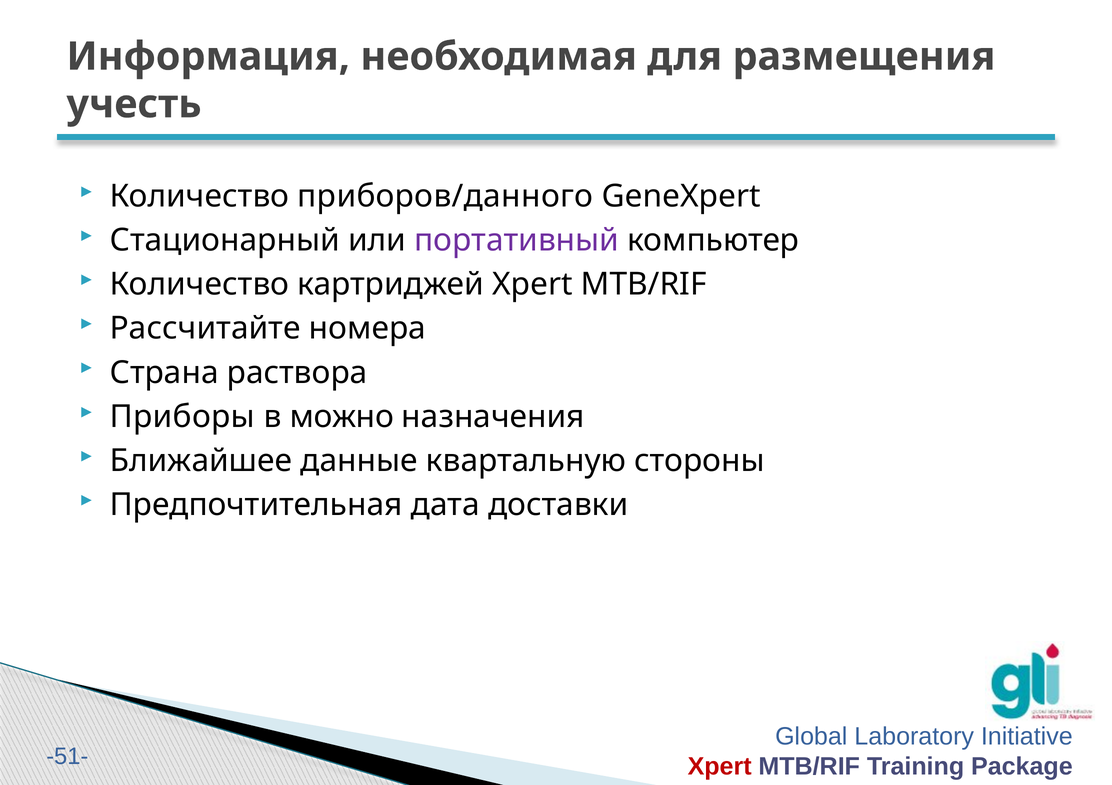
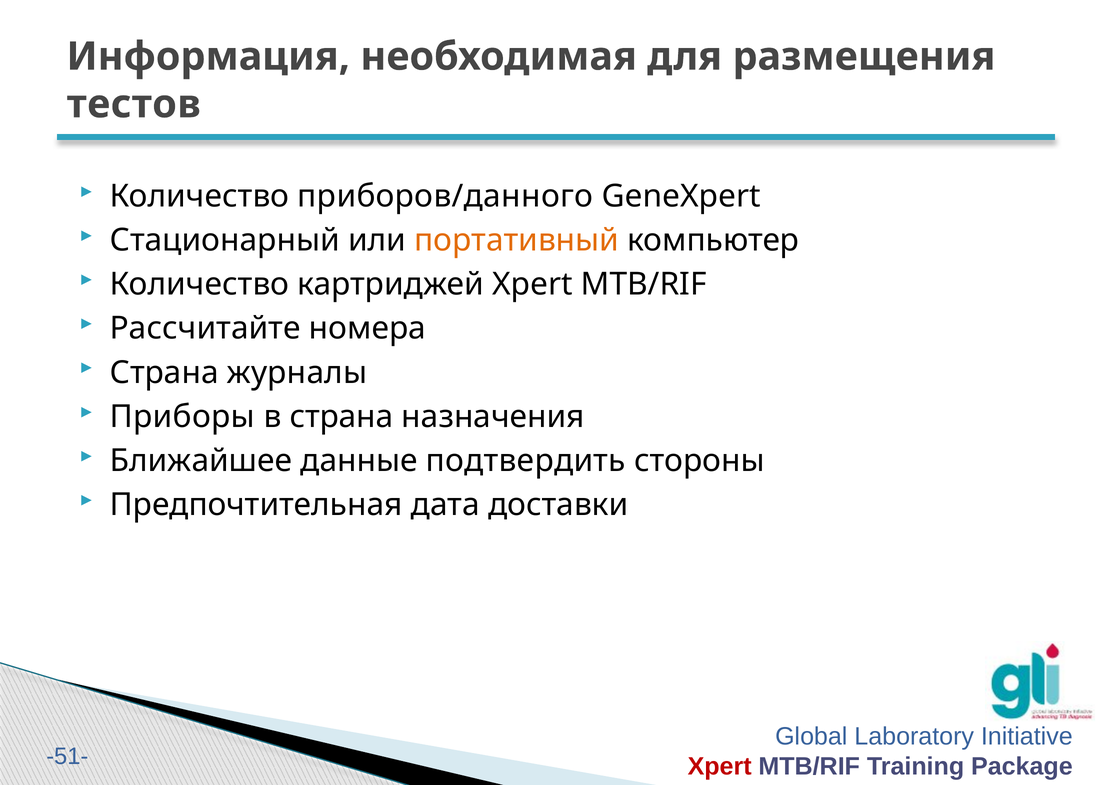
учесть: учесть -> тестов (134, 104)
портативный colour: purple -> orange (517, 240)
раствора: раствора -> журналы (297, 373)
в можно: можно -> страна (342, 417)
квартальную: квартальную -> подтвердить (526, 461)
